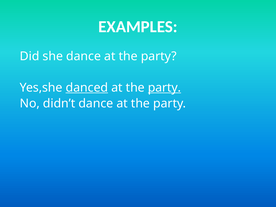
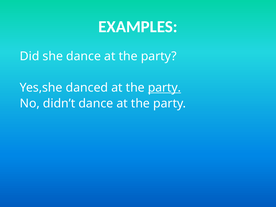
danced underline: present -> none (87, 88)
